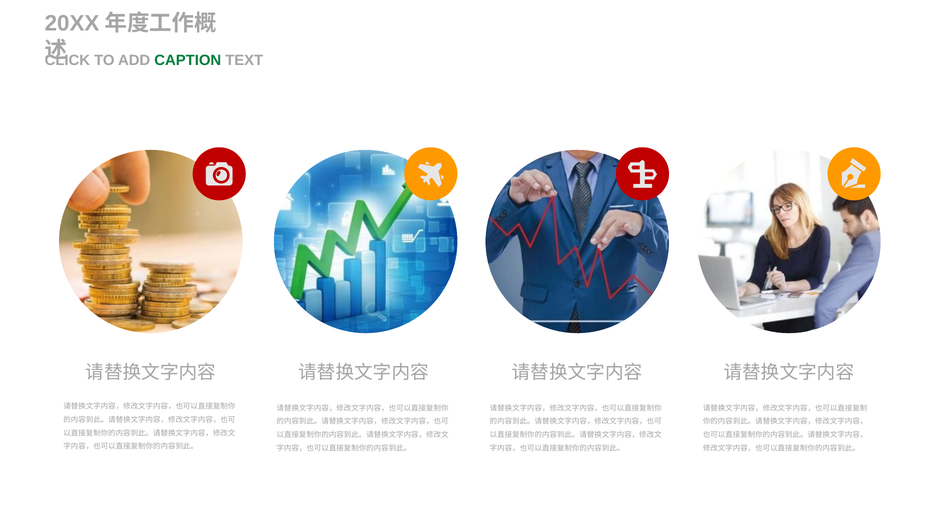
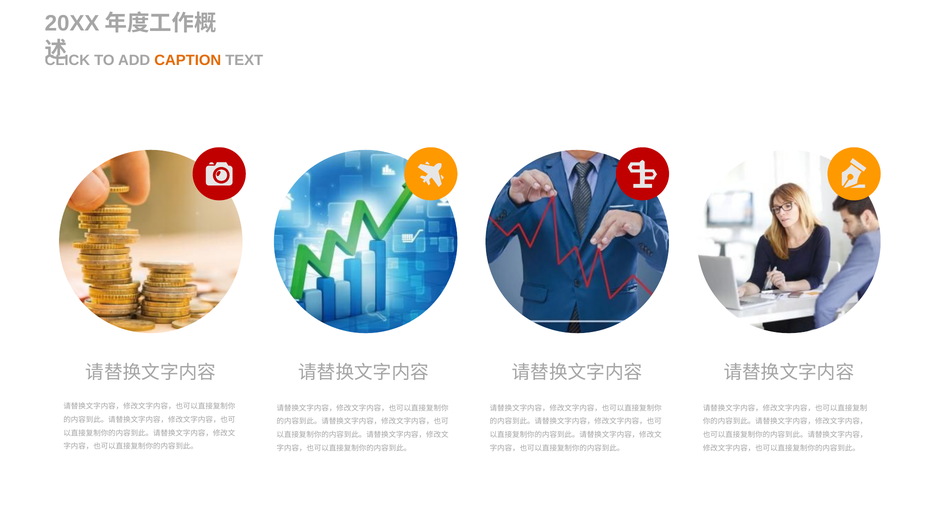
CAPTION colour: green -> orange (188, 61)
